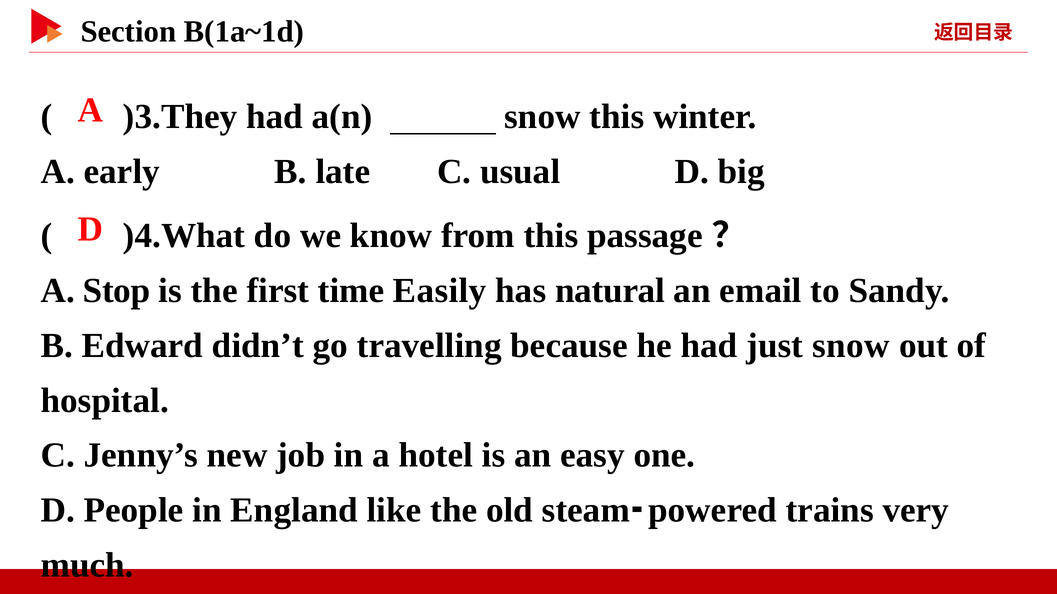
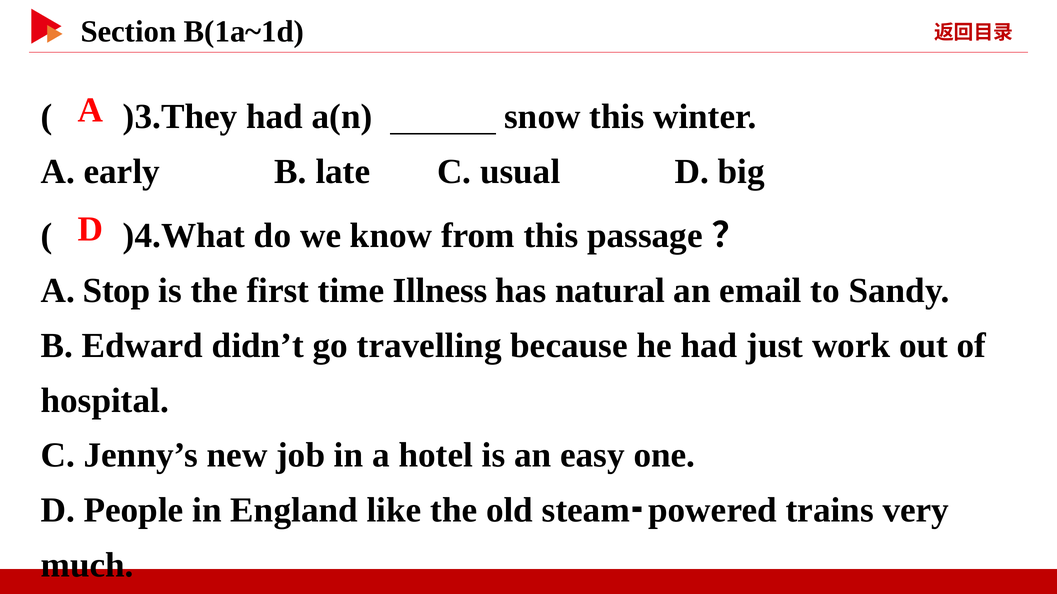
Easily: Easily -> Illness (440, 291)
just snow: snow -> work (851, 346)
